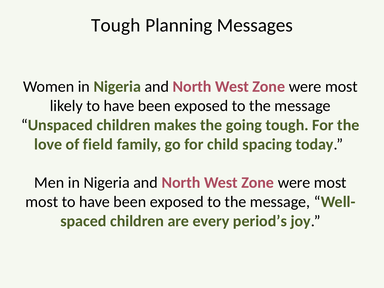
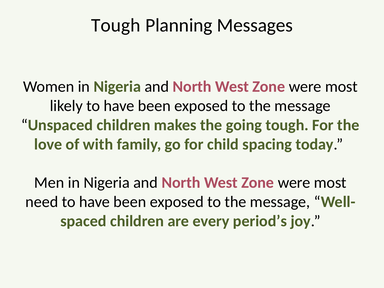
field: field -> with (98, 144)
most: most -> need (42, 202)
